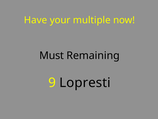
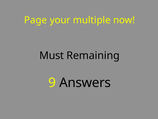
Have: Have -> Page (36, 20)
Lopresti: Lopresti -> Answers (85, 82)
